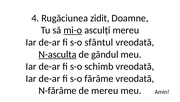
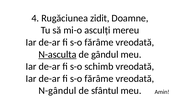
mi-o underline: present -> none (73, 30)
sfântul: sfântul -> fărâme (99, 42)
N-fărâme: N-fărâme -> N-gândul (57, 90)
de mereu: mereu -> sfântul (105, 90)
